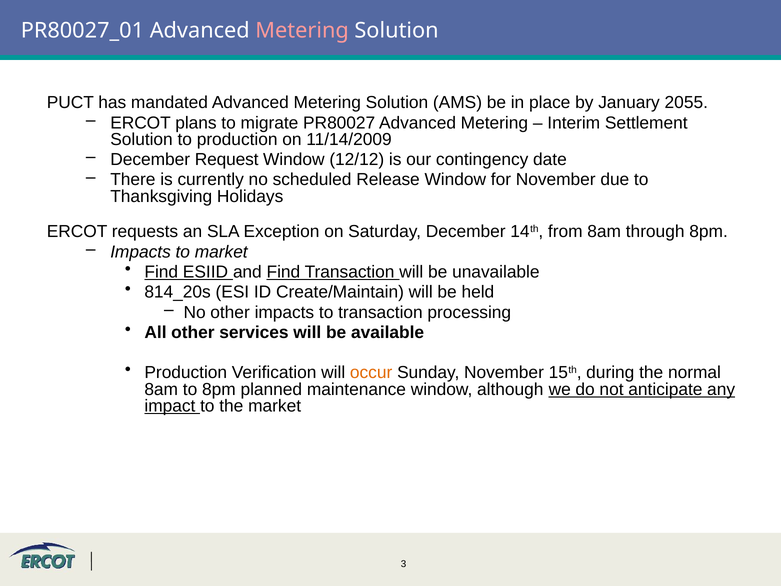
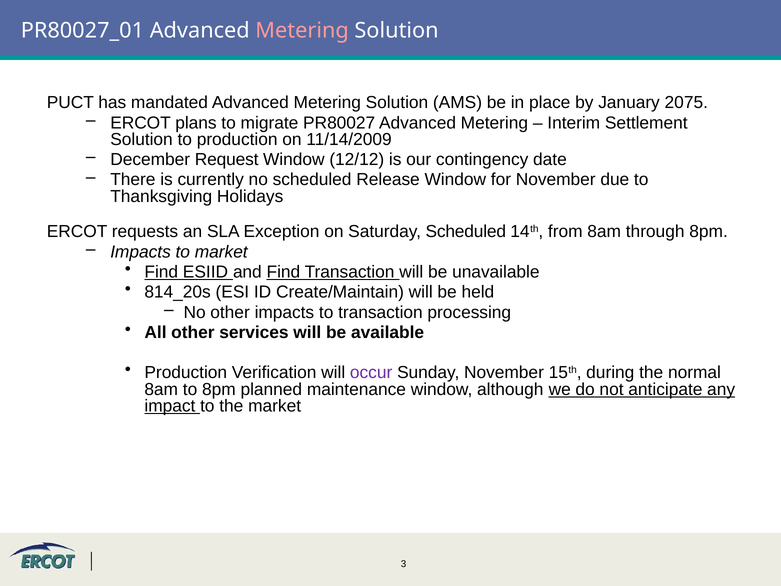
2055: 2055 -> 2075 (686, 103)
Saturday December: December -> Scheduled (466, 232)
occur colour: orange -> purple (371, 373)
